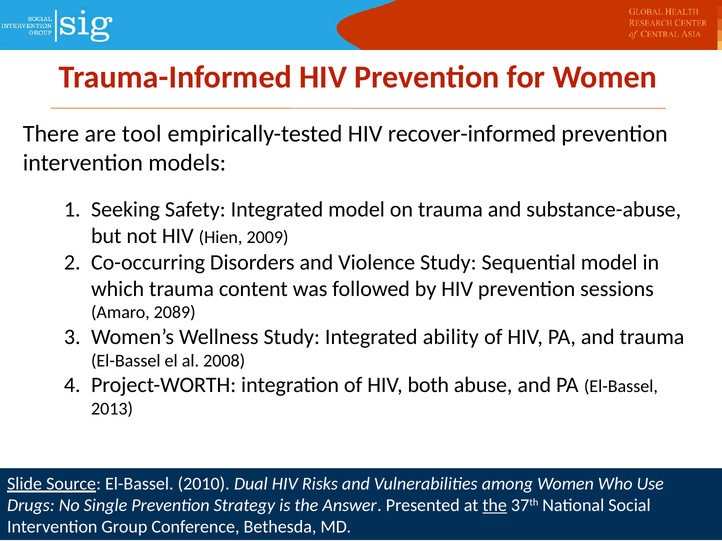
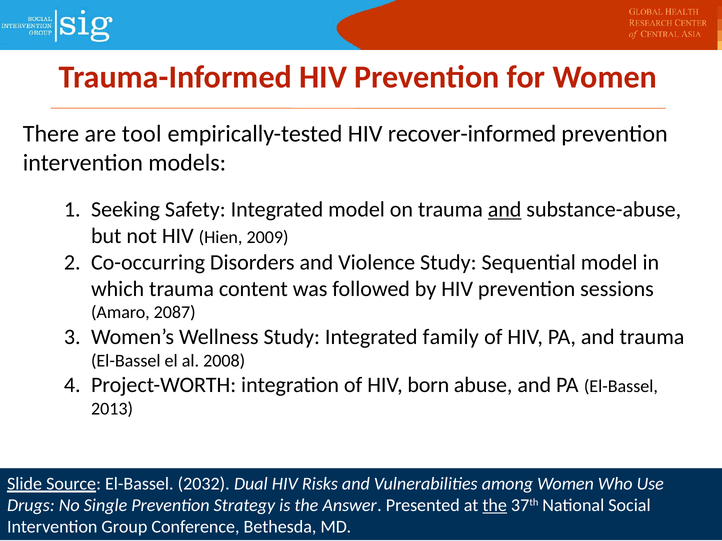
and underline: none -> present (505, 210)
2089: 2089 -> 2087 (175, 313)
ability: ability -> family (451, 337)
both: both -> born (428, 385)
2010: 2010 -> 2032 (204, 484)
